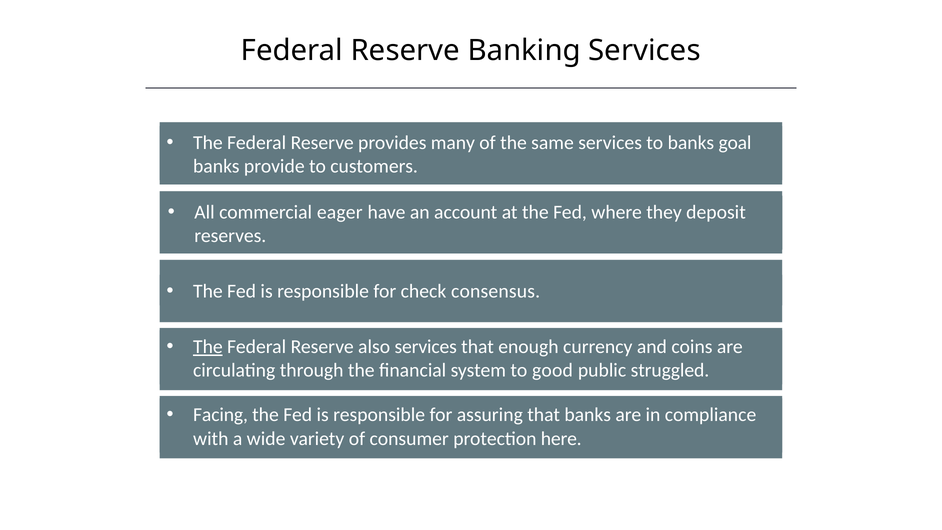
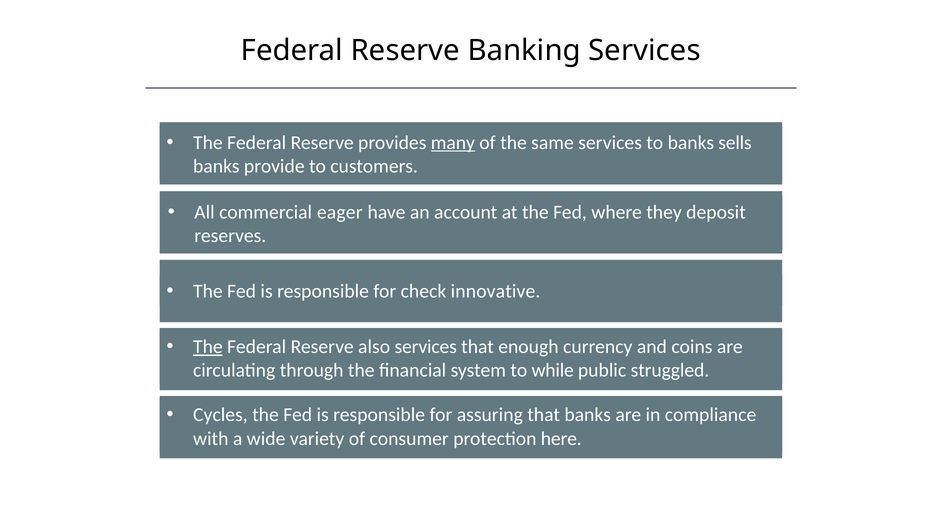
many underline: none -> present (453, 143)
goal: goal -> sells (735, 143)
consensus: consensus -> innovative (496, 291)
good: good -> while (553, 370)
Facing: Facing -> Cycles (220, 415)
